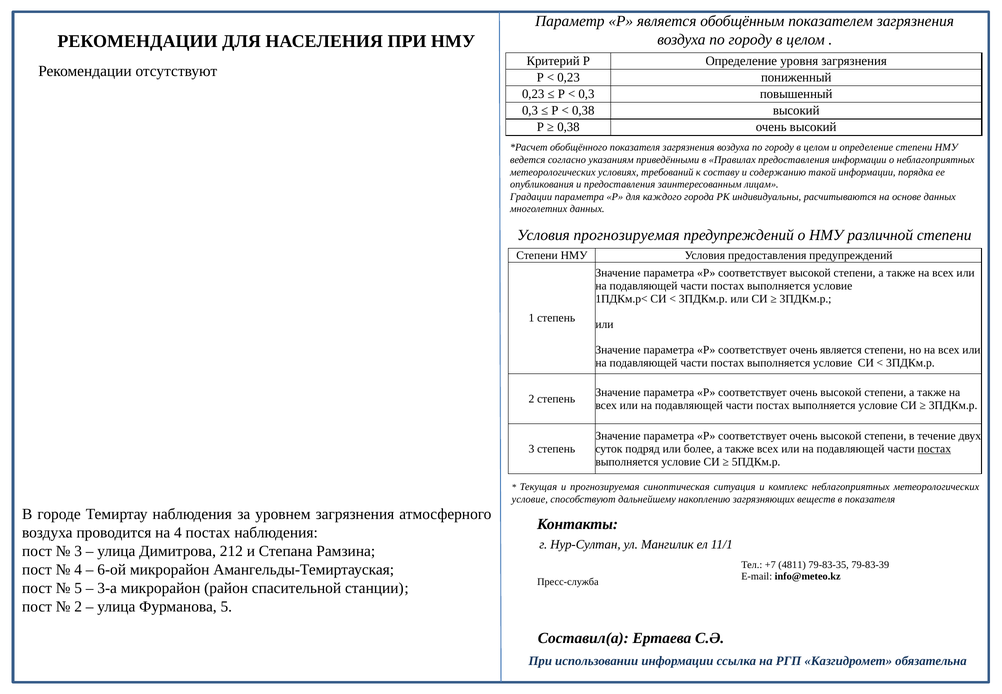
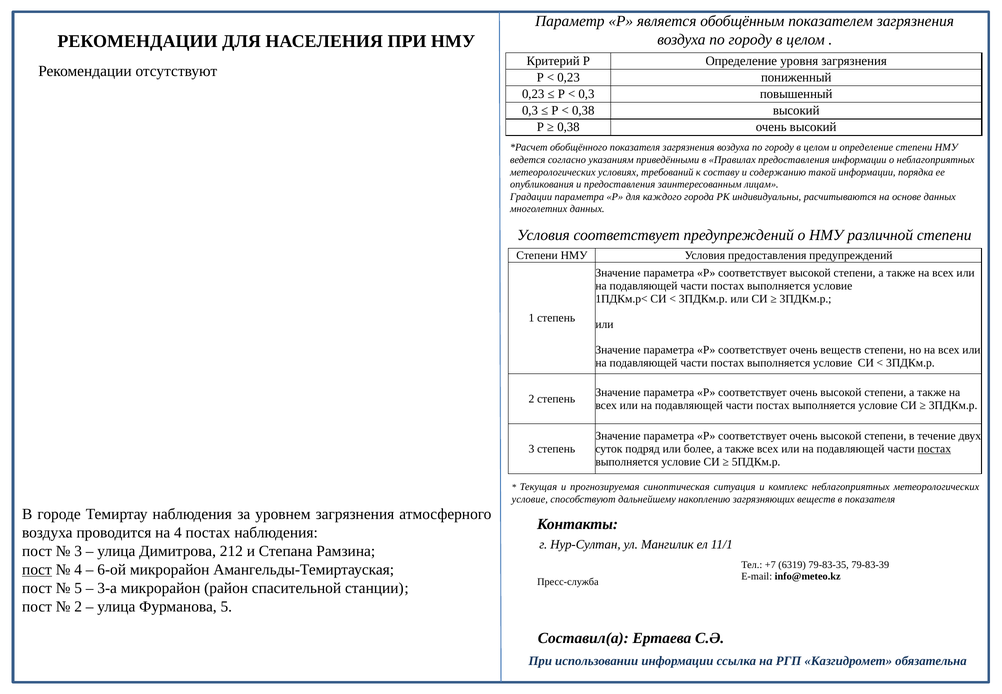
Условия прогнозируемая: прогнозируемая -> соответствует (627, 235)
очень является: является -> веществ (841, 350)
4811: 4811 -> 6319 (792, 565)
пост underline: none -> present (37, 569)
